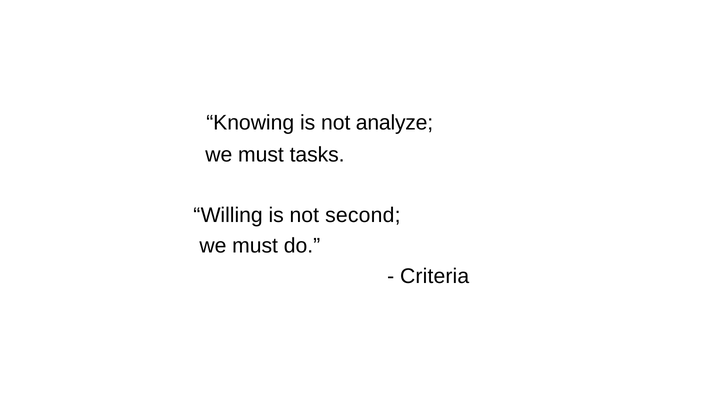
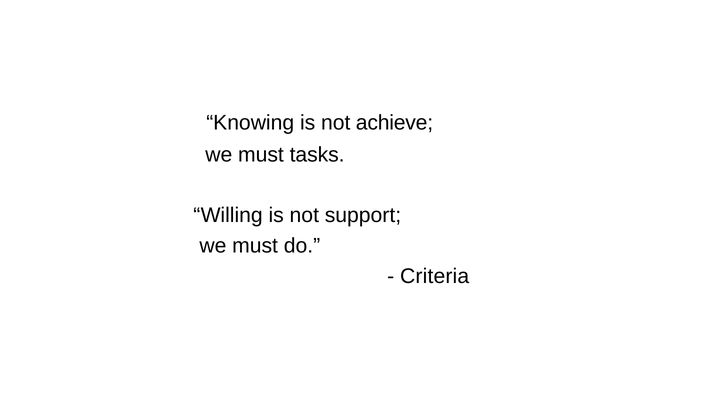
analyze: analyze -> achieve (395, 123)
second: second -> support (363, 215)
